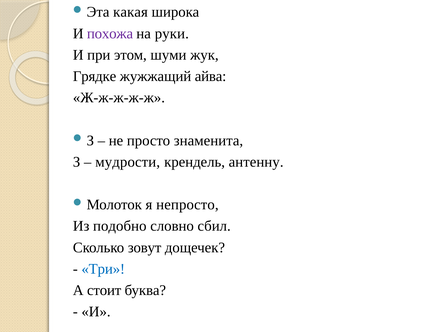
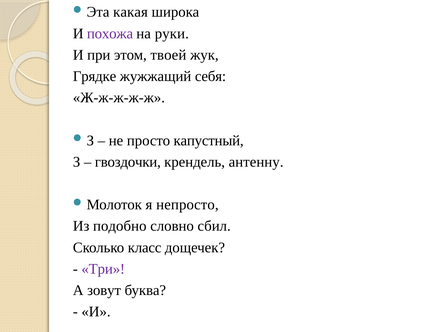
шуми: шуми -> твоей (168, 55)
айва: айва -> себя (211, 76)
знаменита: знаменита -> капустный (209, 141)
мудрости: мудрости -> гвоздочки (128, 162)
зовут: зовут -> класс (145, 248)
Три colour: blue -> purple (103, 269)
стоит: стоит -> зовут (104, 291)
